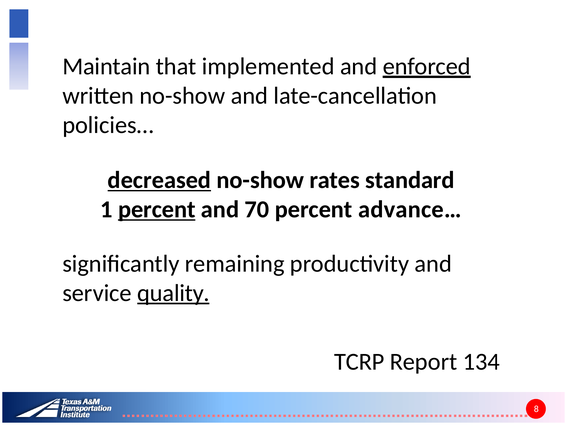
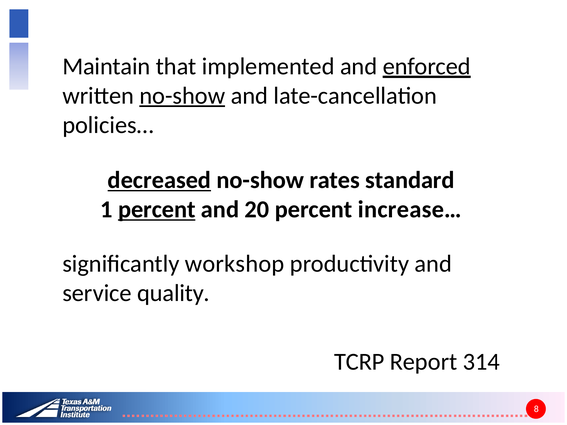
no-show underline: none -> present (182, 96)
70: 70 -> 20 (257, 210)
advance…: advance… -> increase… (410, 210)
remaining: remaining -> workshop (235, 264)
quality underline: present -> none (173, 293)
134: 134 -> 314 (481, 362)
